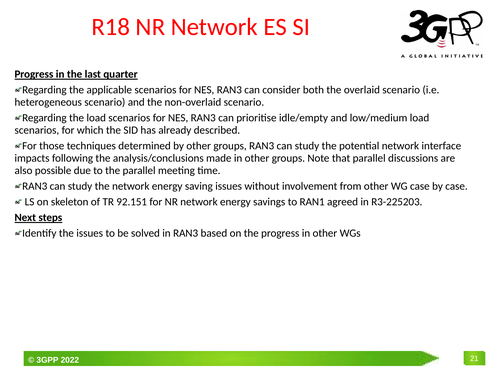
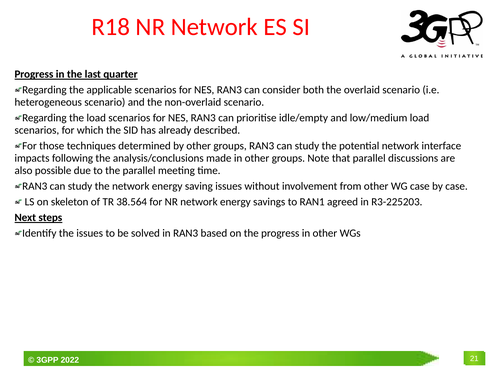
92.151: 92.151 -> 38.564 (132, 202)
